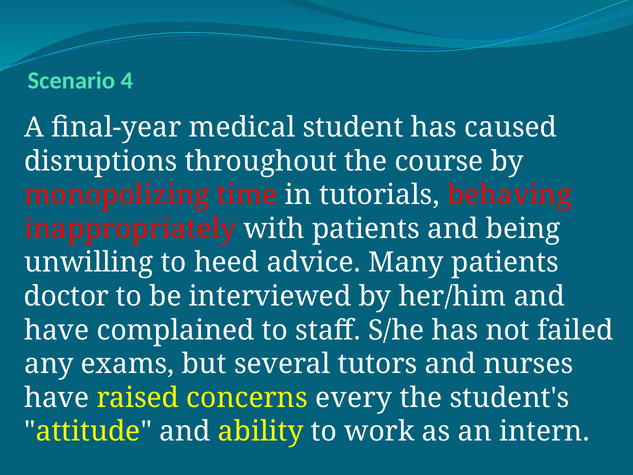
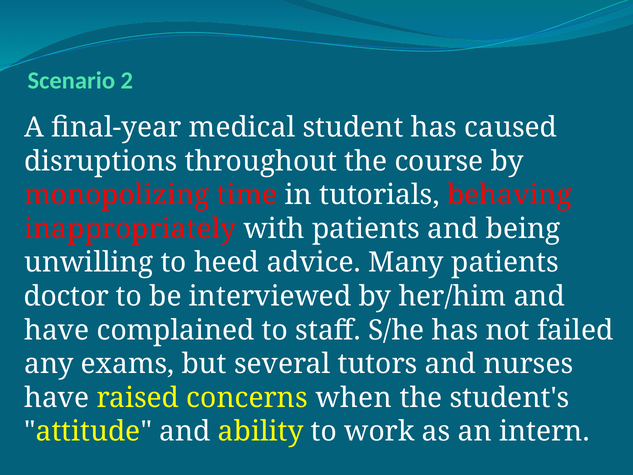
4: 4 -> 2 (127, 81)
every: every -> when (354, 398)
